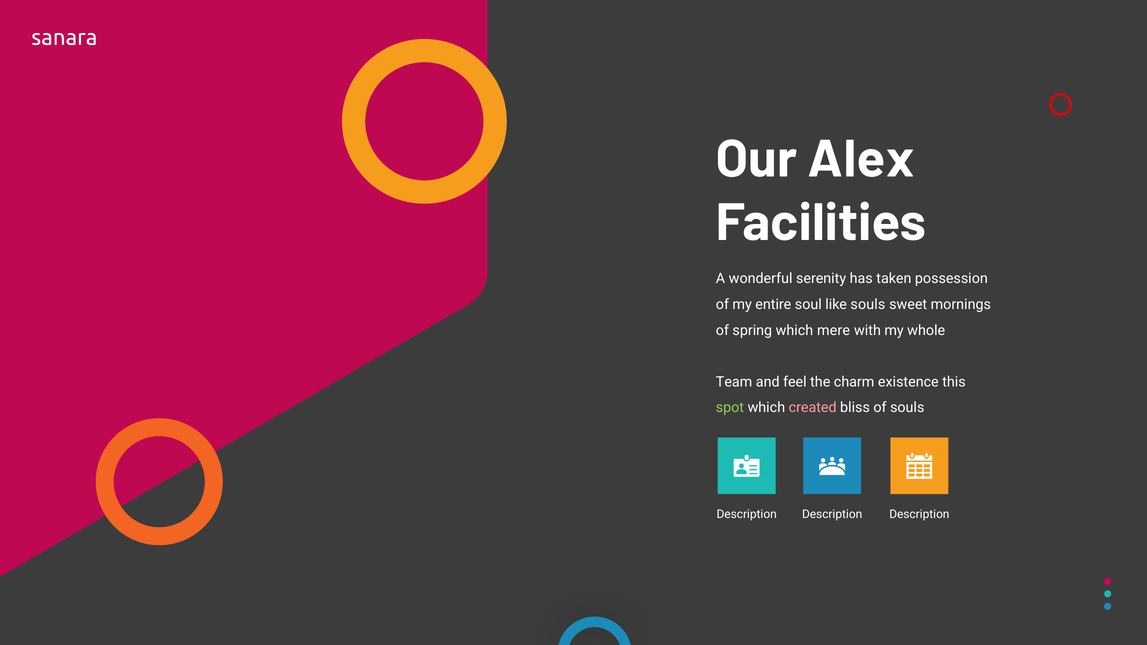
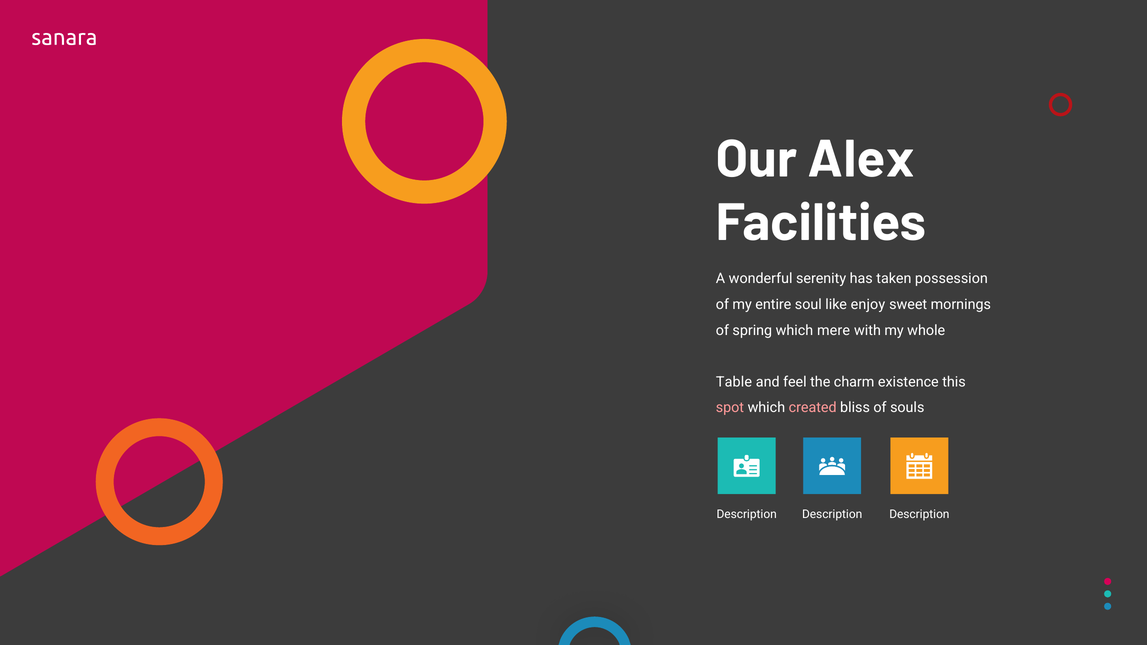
like souls: souls -> enjoy (868, 305)
Team: Team -> Table (734, 382)
spot colour: light green -> pink (730, 408)
